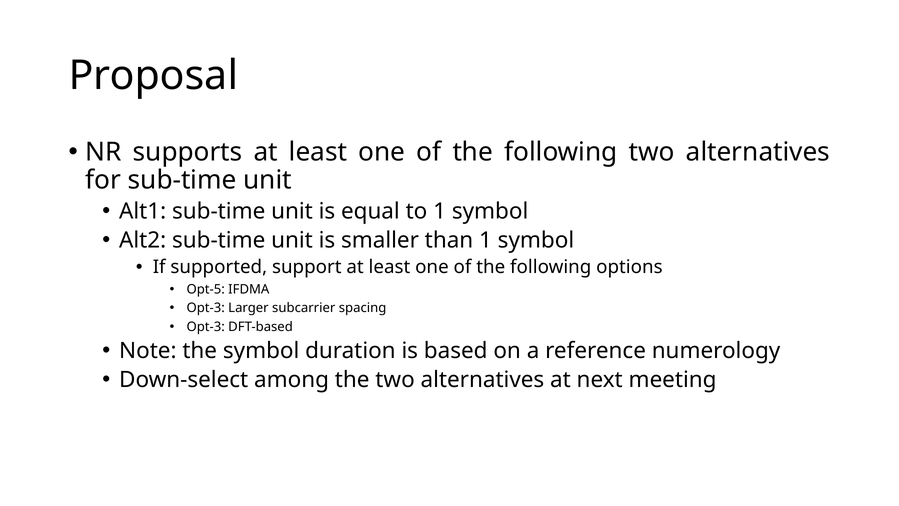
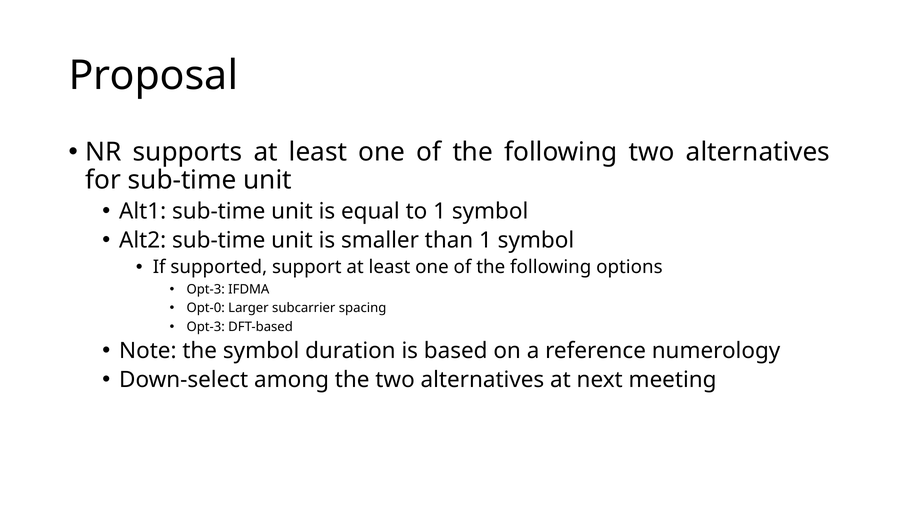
Opt-5: Opt-5 -> Opt-3 (206, 289)
Opt-3: Opt-3 -> Opt-0 (206, 308)
